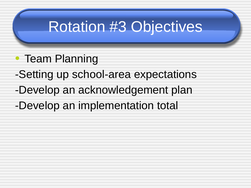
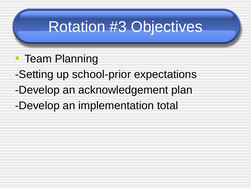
school-area: school-area -> school-prior (102, 75)
